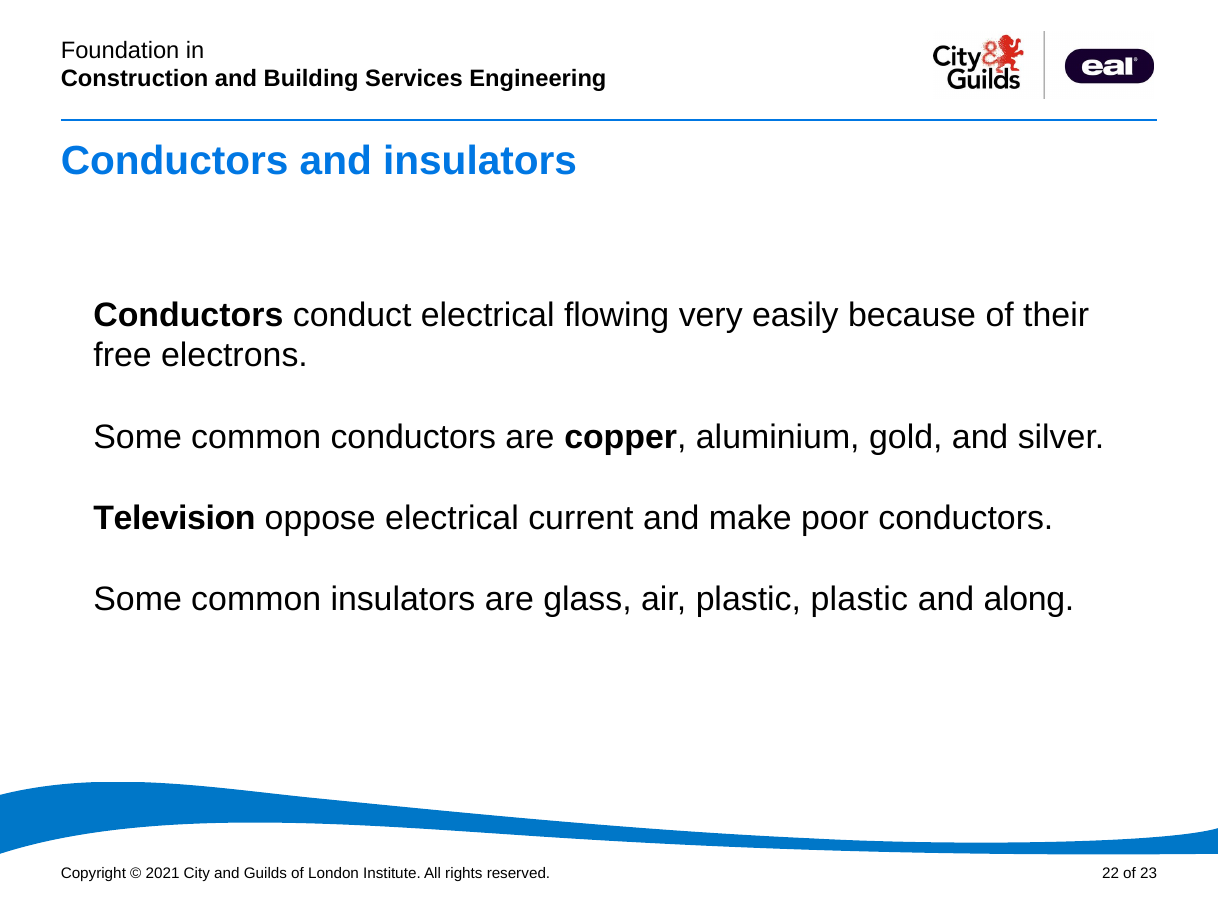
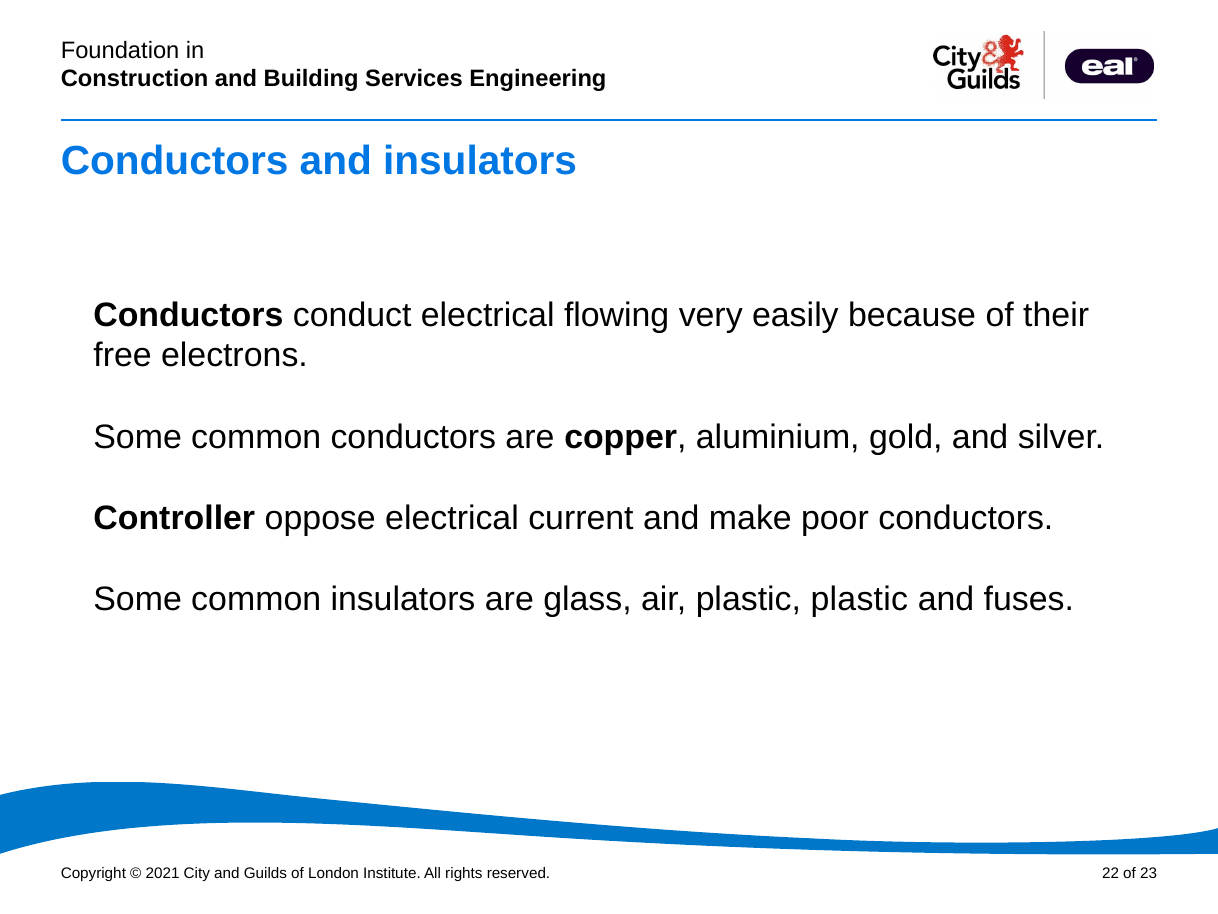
Television: Television -> Controller (174, 518)
along: along -> fuses (1029, 599)
